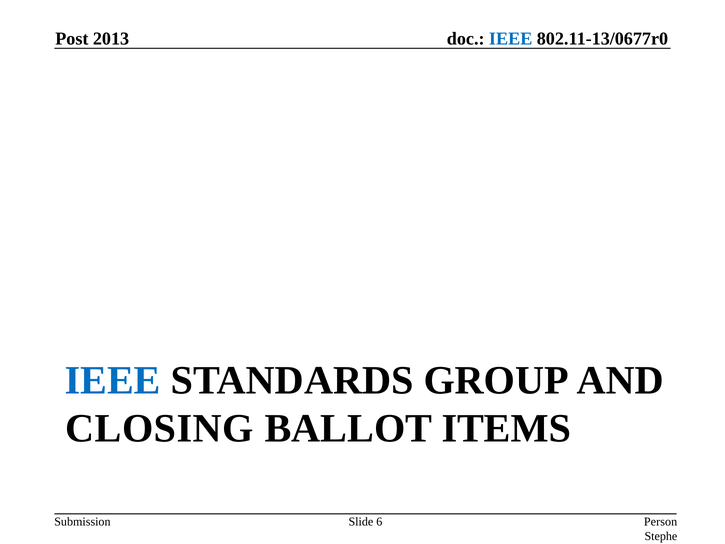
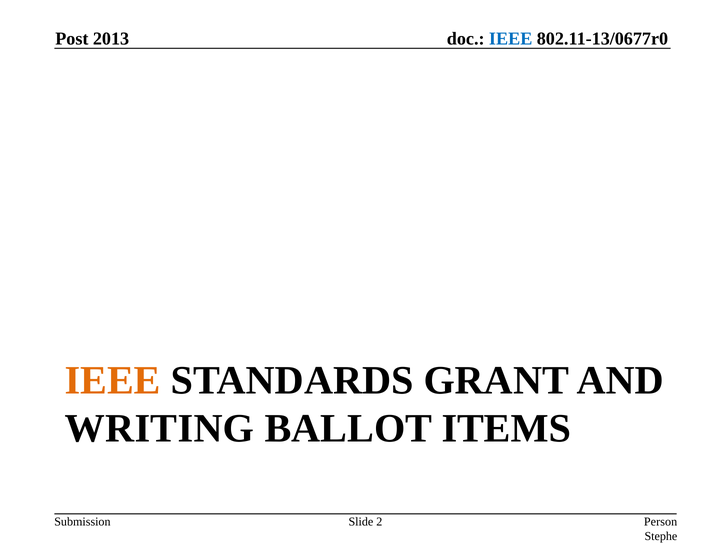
IEEE colour: blue -> orange (113, 380)
GROUP: GROUP -> GRANT (496, 380)
CLOSING: CLOSING -> WRITING (159, 428)
6: 6 -> 2 (379, 521)
